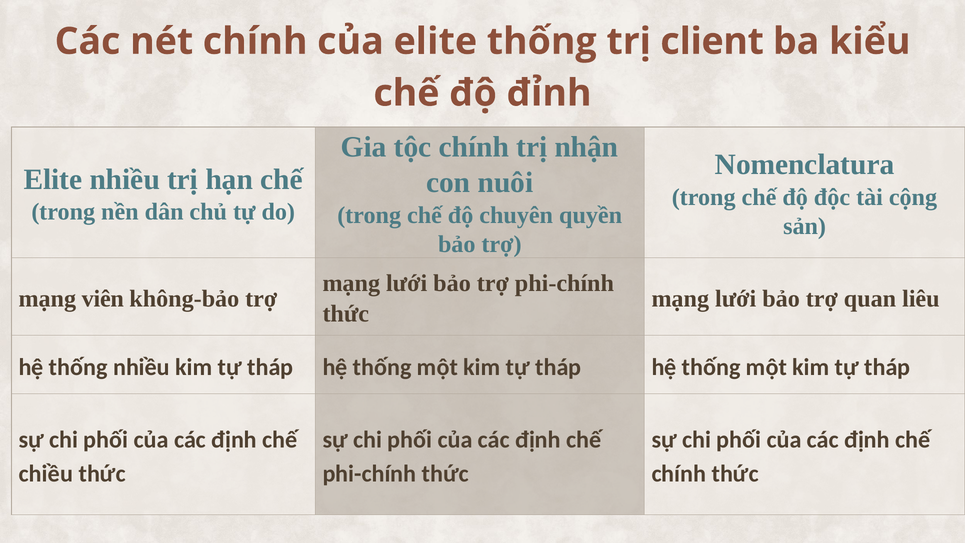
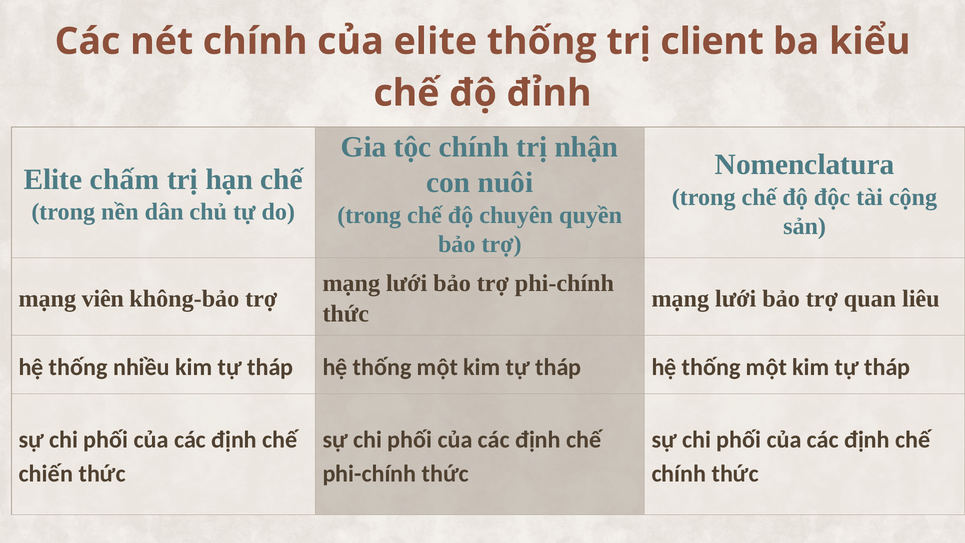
Elite nhiều: nhiều -> chấm (125, 179)
chiều: chiều -> chiến (46, 474)
